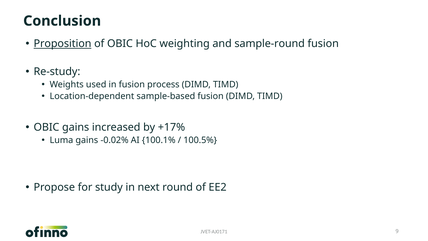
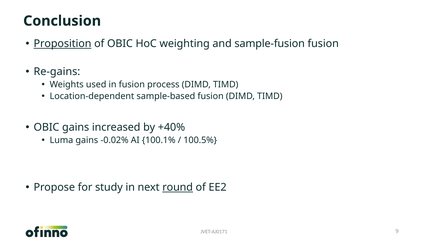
sample-round: sample-round -> sample-fusion (270, 44)
Re-study: Re-study -> Re-gains (57, 72)
+17%: +17% -> +40% (171, 127)
round underline: none -> present (178, 187)
